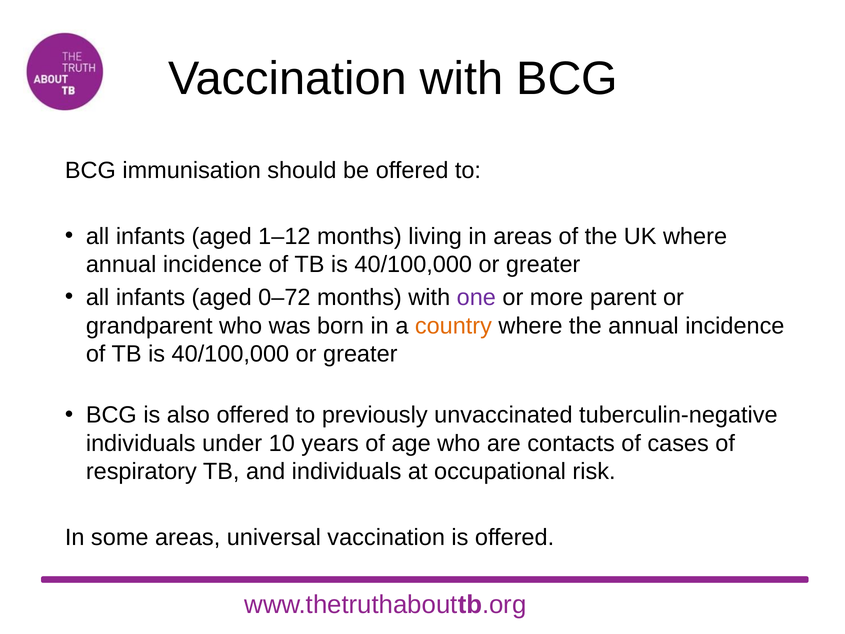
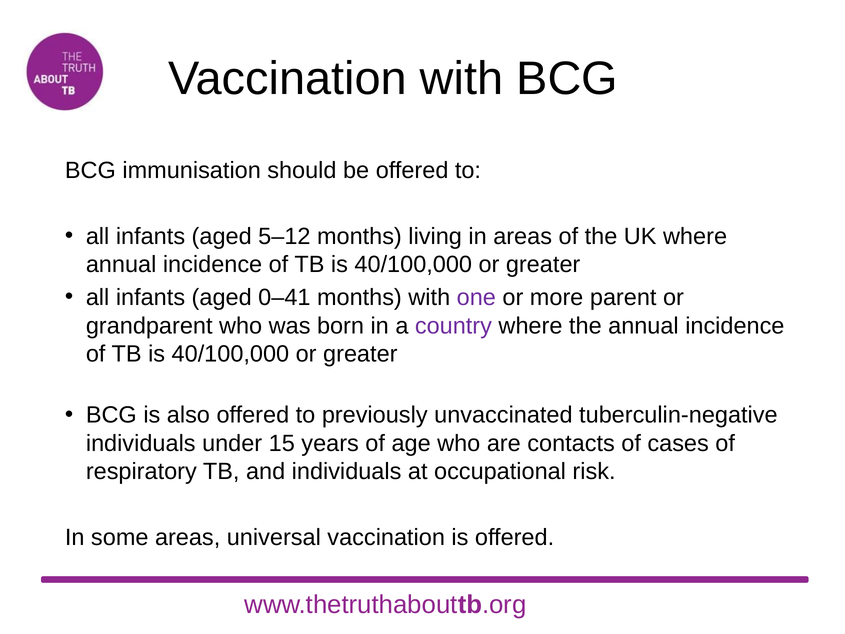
1–12: 1–12 -> 5–12 (284, 236)
0–72: 0–72 -> 0–41 (284, 297)
country colour: orange -> purple (453, 326)
10: 10 -> 15 (282, 443)
